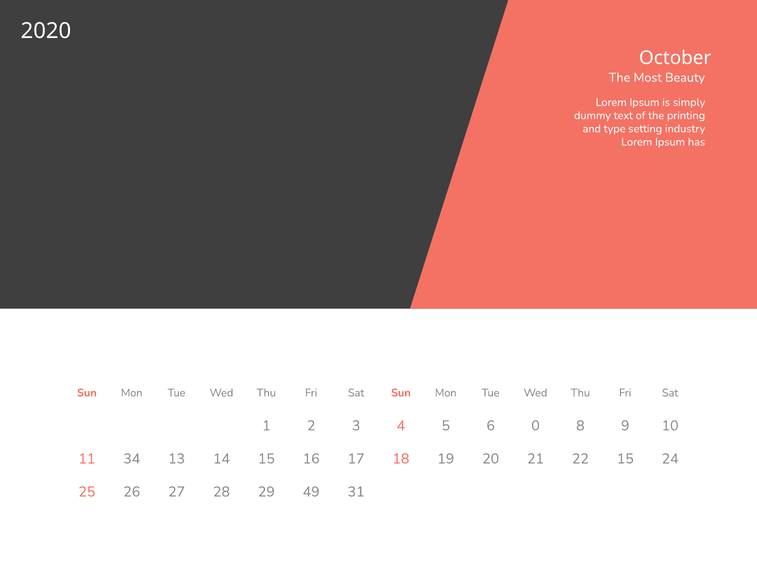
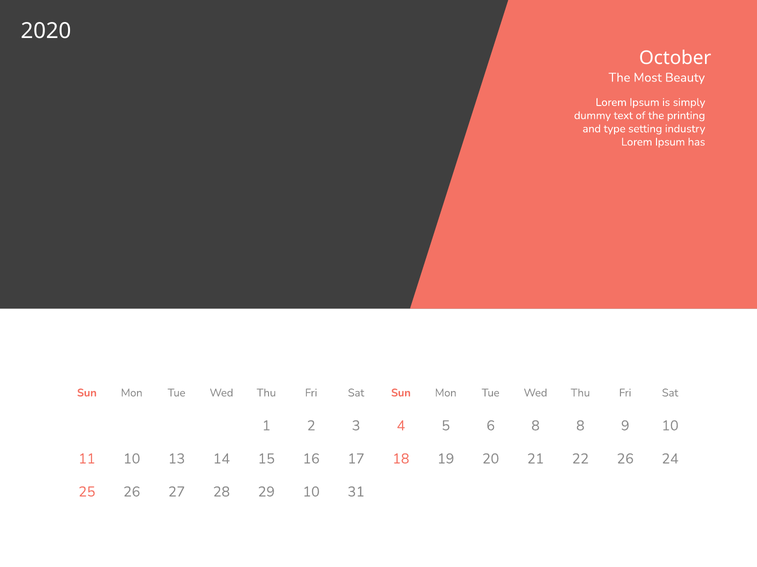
6 0: 0 -> 8 (536, 426)
11 34: 34 -> 10 (132, 459)
22 15: 15 -> 26 (625, 459)
29 49: 49 -> 10 (311, 492)
